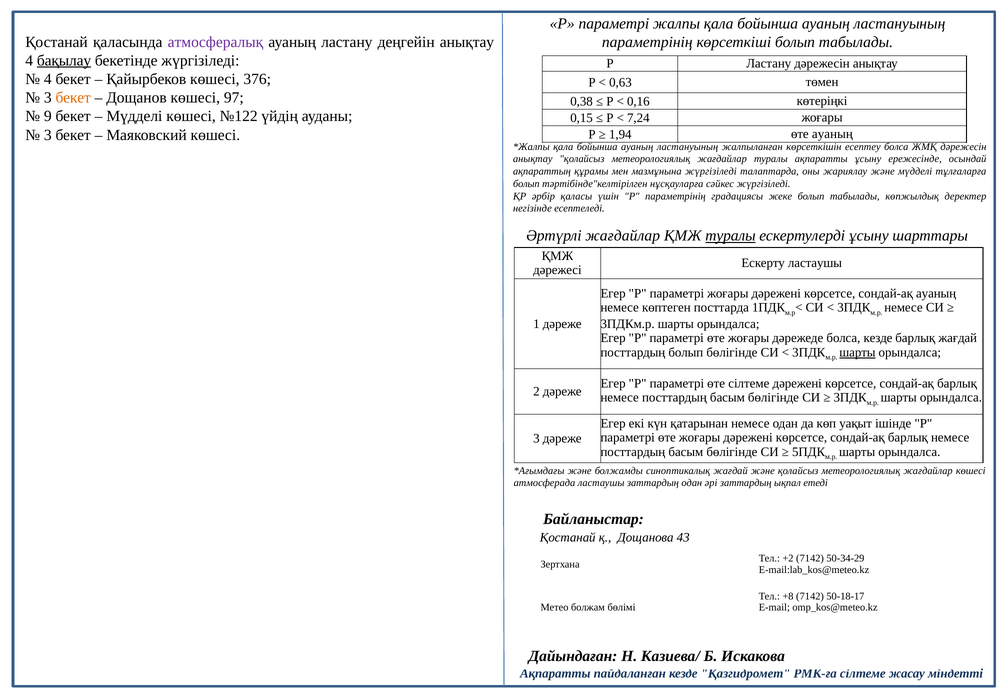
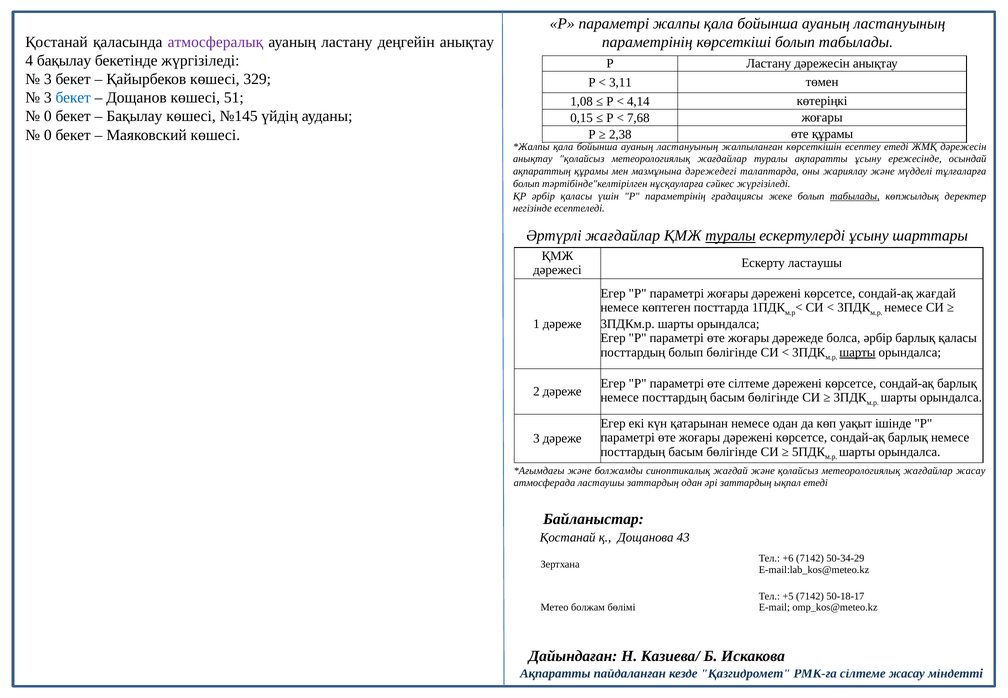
бақылау underline: present -> none (64, 61)
4: 4 -> 3 (48, 79)
376: 376 -> 329 (257, 79)
0,63: 0,63 -> 3,11 (620, 83)
бекет colour: orange -> blue (73, 98)
97: 97 -> 51 (234, 98)
0,38: 0,38 -> 1,08 (582, 101)
0,16: 0,16 -> 4,14 (638, 101)
9: 9 -> 0 (48, 116)
Мүдделі: Мүдделі -> Бақылау (134, 116)
№122: №122 -> №145 (239, 116)
7,24: 7,24 -> 7,68 (638, 118)
3: 3 -> 0 (48, 135)
1,94: 1,94 -> 2,38 (620, 135)
өте ауаның: ауаның -> құрамы (833, 134)
есептеу болса: болса -> етеді (896, 147)
мазмұнына жүргізіледі: жүргізіледі -> дәрежедегі (711, 171)
табылады underline: none -> present (855, 196)
сондай-ақ ауаның: ауаның -> жағдай (936, 293)
болса кезде: кезде -> әрбір (878, 338)
барлық жағдай: жағдай -> қаласы (958, 338)
жағдайлар көшесі: көшесі -> жасау (971, 471)
+2: +2 -> +6 (788, 558)
+8: +8 -> +5 (788, 596)
